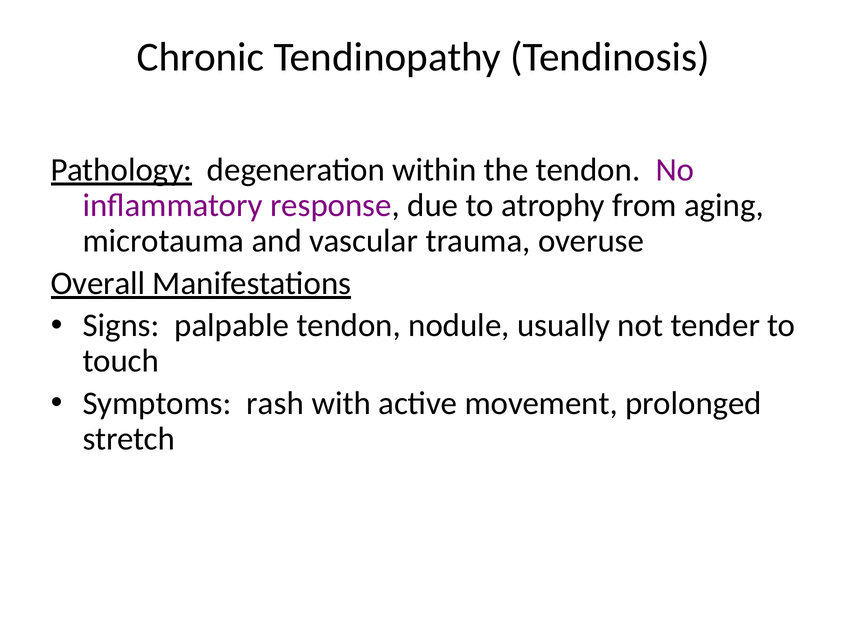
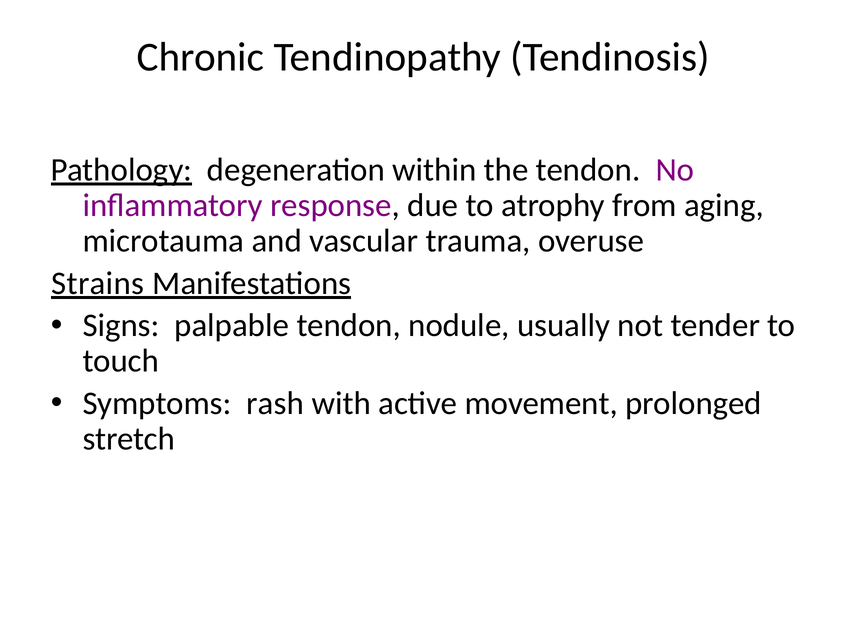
Overall: Overall -> Strains (98, 283)
